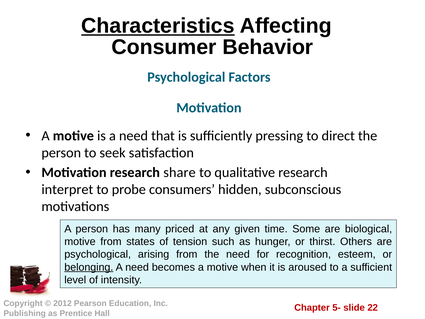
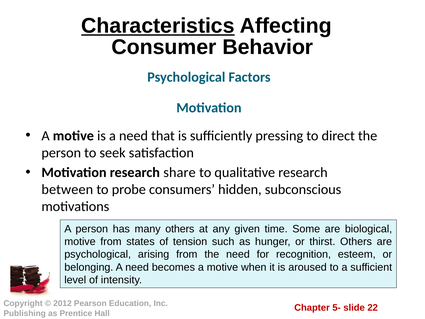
interpret: interpret -> between (67, 189)
many priced: priced -> others (180, 229)
belonging underline: present -> none (89, 267)
